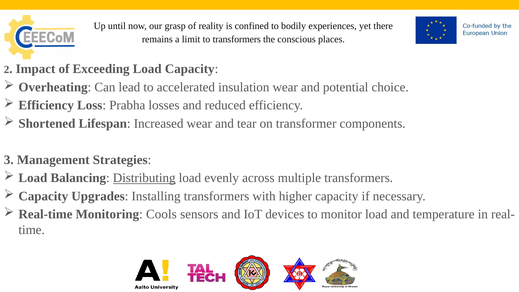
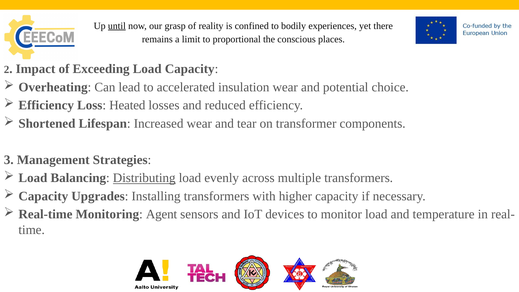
until underline: none -> present (117, 26)
to transformers: transformers -> proportional (237, 39)
Prabha: Prabha -> Heated (127, 105)
Cools: Cools -> Agent (162, 214)
